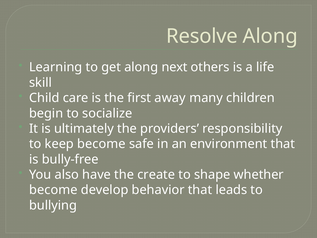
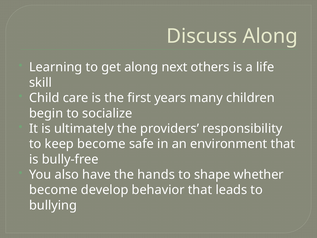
Resolve: Resolve -> Discuss (202, 36)
away: away -> years (170, 98)
create: create -> hands (156, 174)
